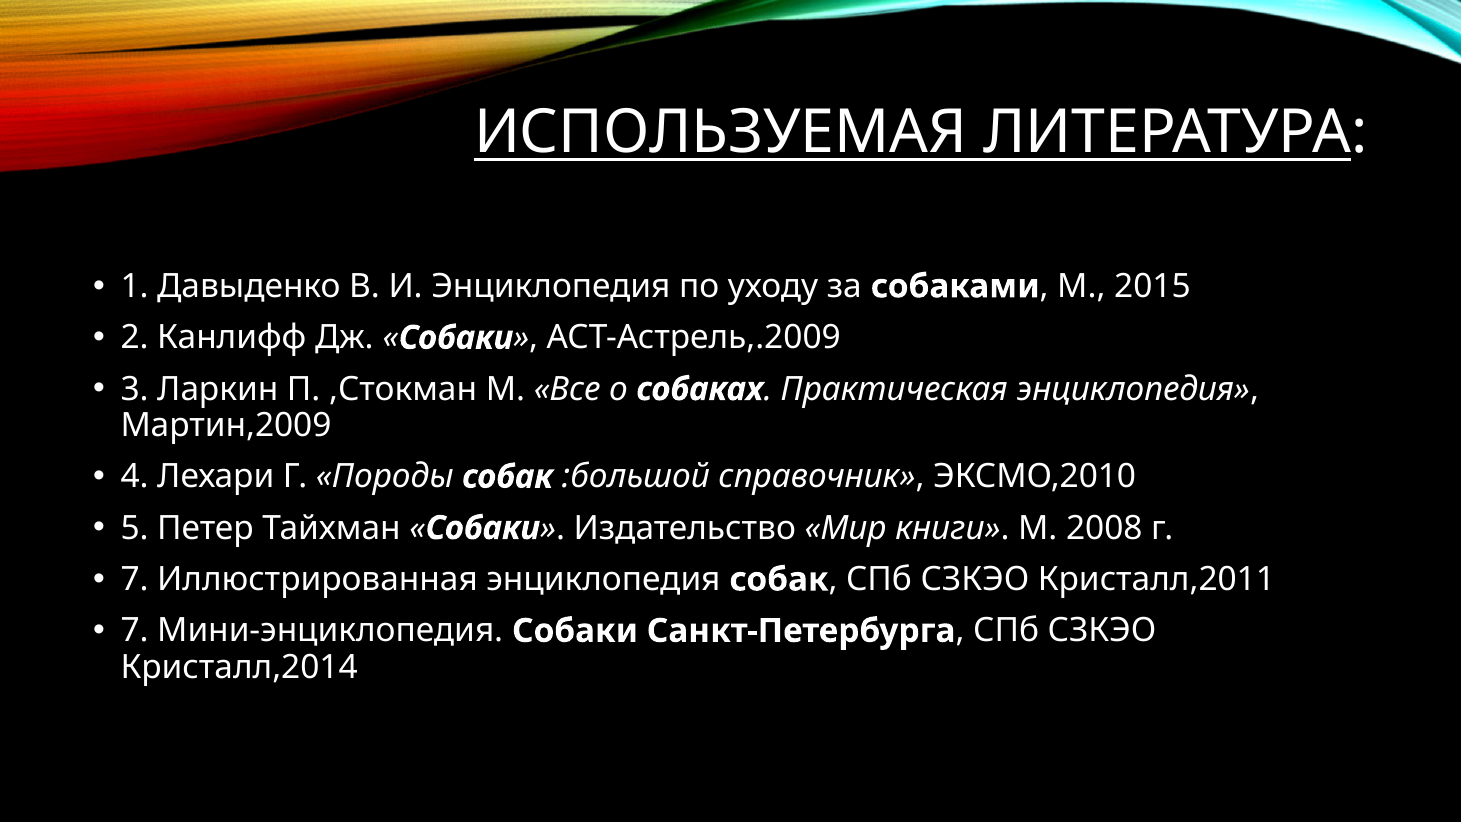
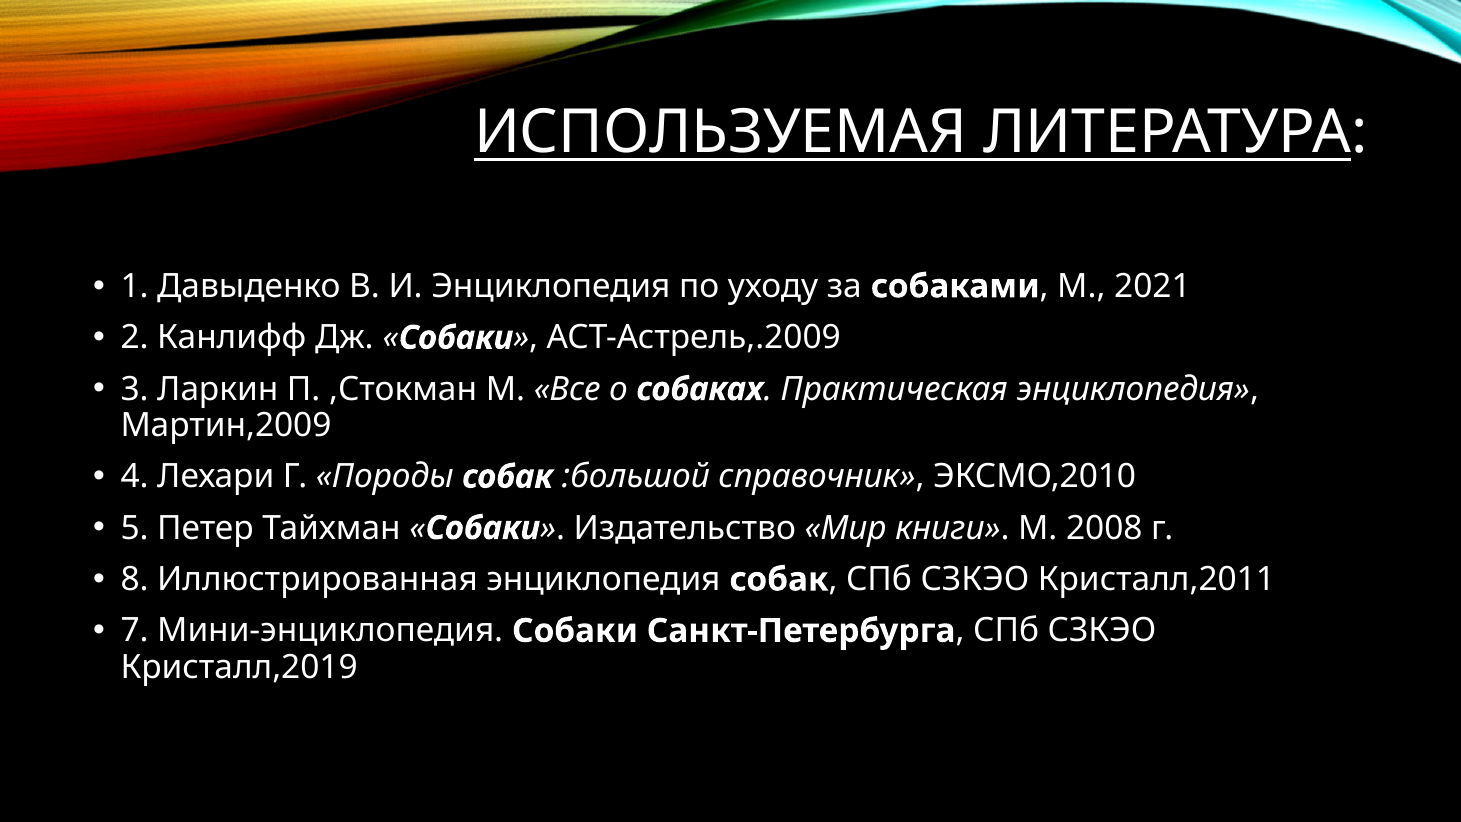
2015: 2015 -> 2021 (1152, 286)
7: 7 -> 8 (135, 579)
Кристалл,2014: Кристалл,2014 -> Кристалл,2019 (239, 667)
